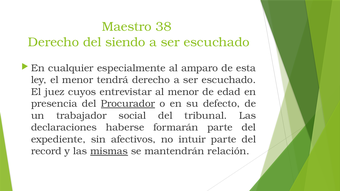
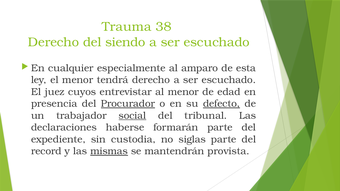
Maestro: Maestro -> Trauma (127, 27)
defecto underline: none -> present (222, 104)
social underline: none -> present (132, 116)
afectivos: afectivos -> custodia (133, 139)
intuir: intuir -> siglas (192, 139)
relación: relación -> provista (228, 151)
